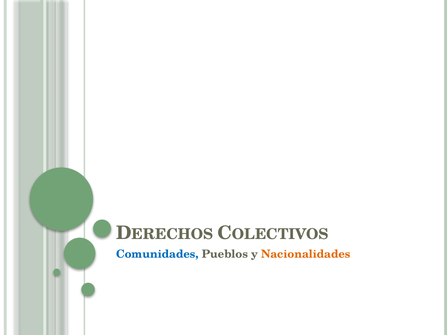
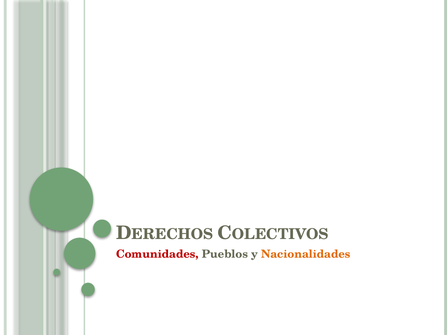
Comunidades colour: blue -> red (157, 254)
